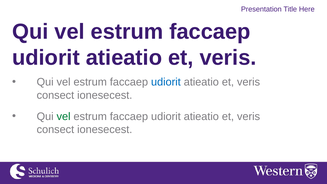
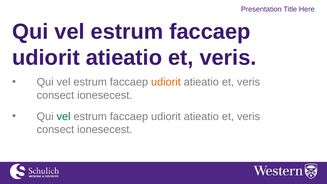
udiorit colour: blue -> orange (166, 82)
